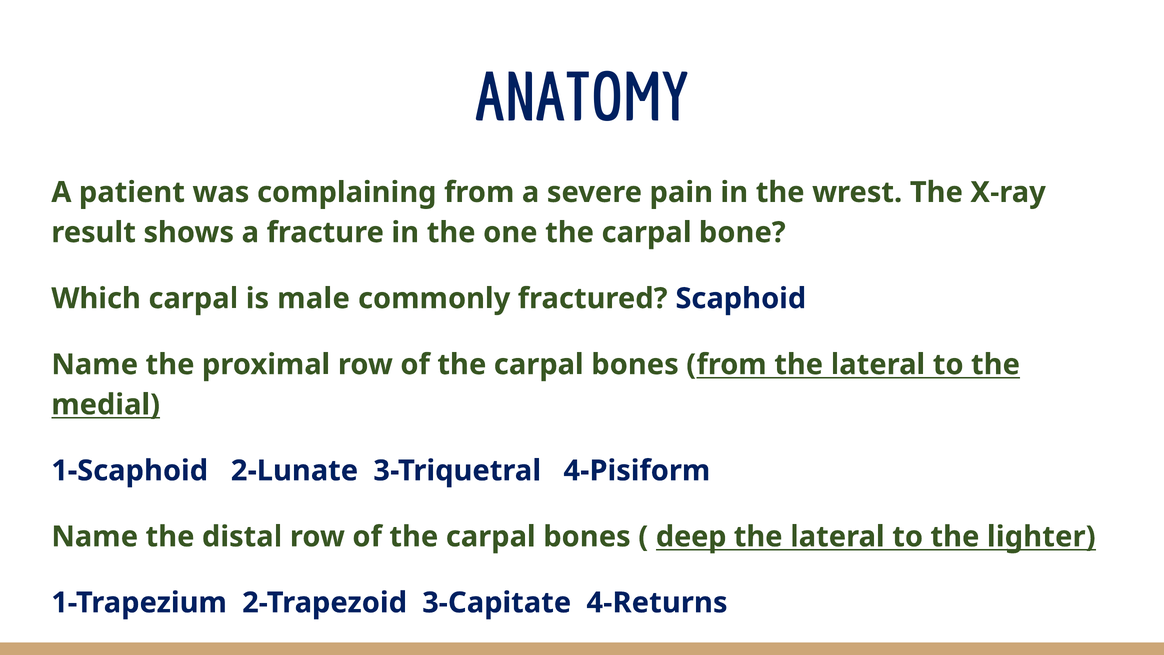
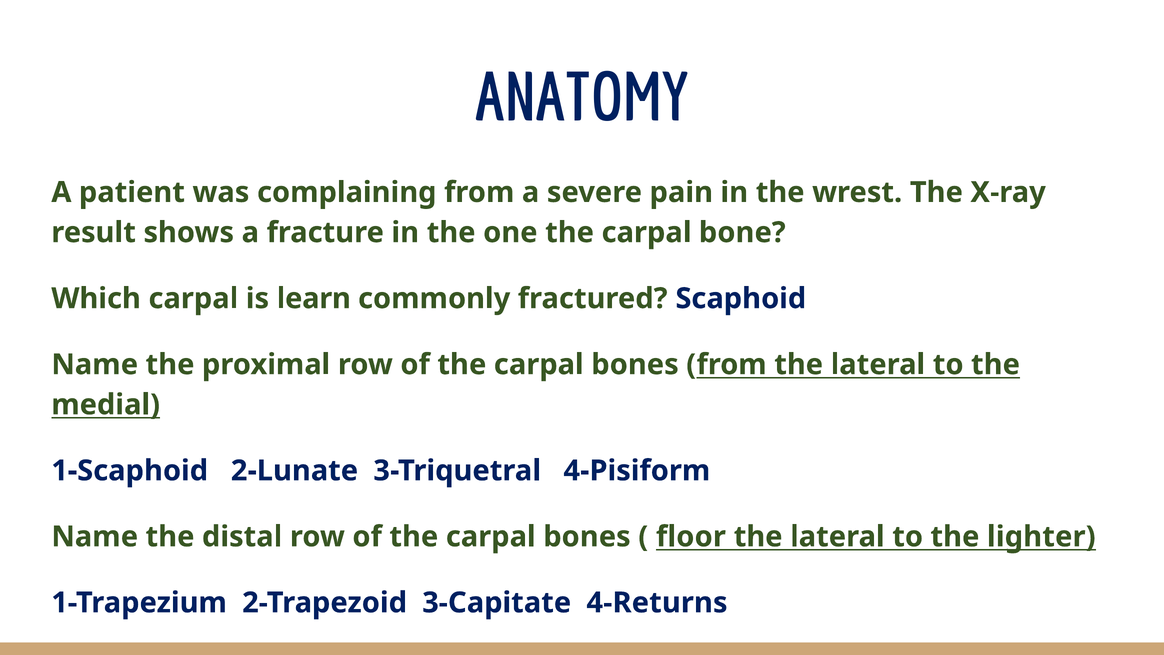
male: male -> learn (314, 298)
deep: deep -> floor (691, 537)
